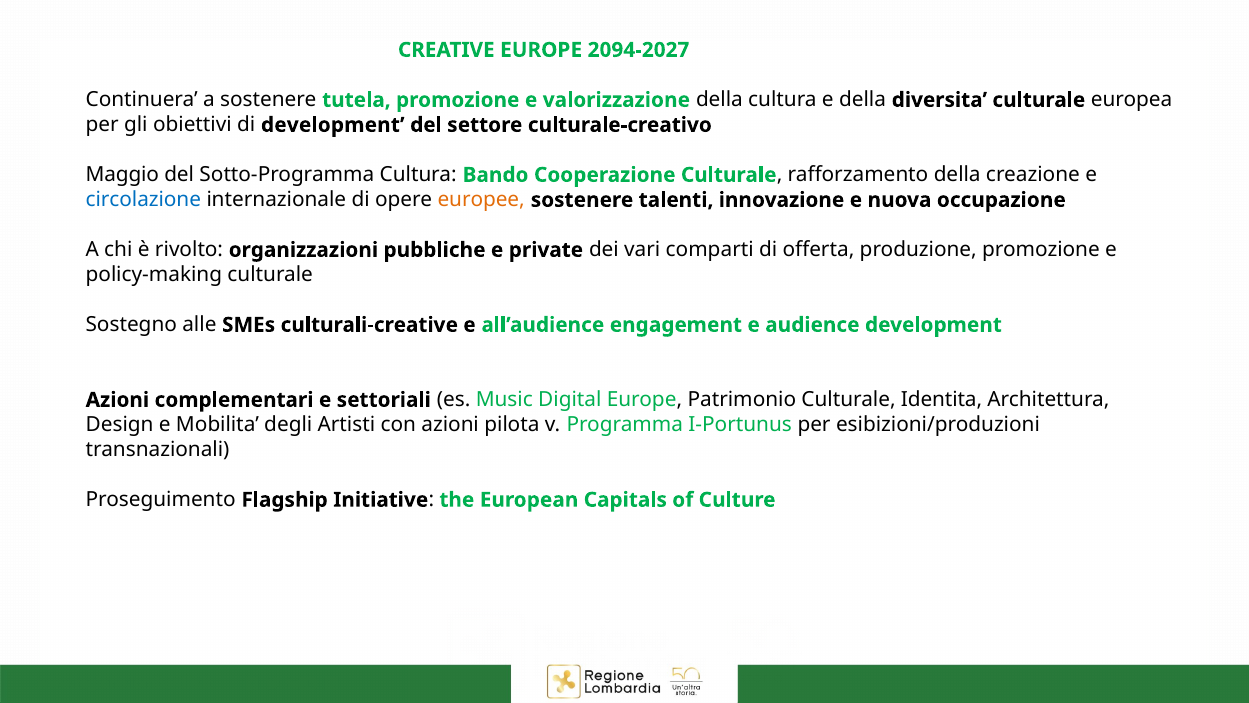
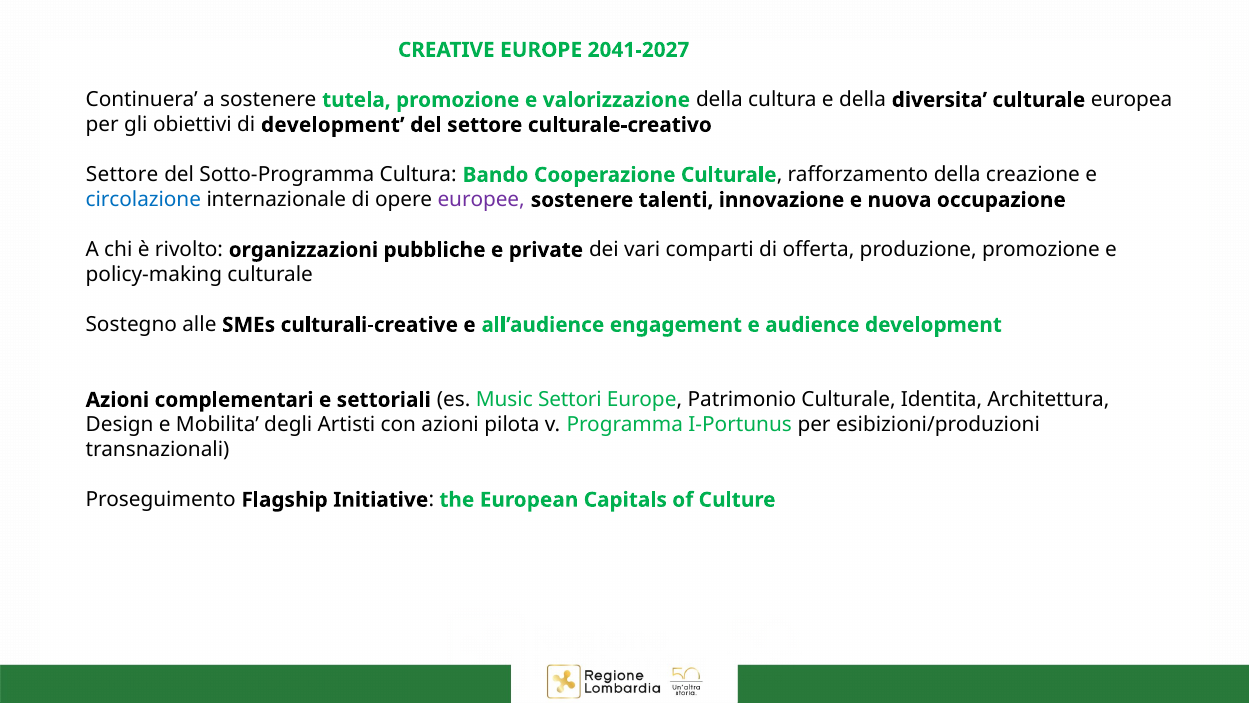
2094-2027: 2094-2027 -> 2041-2027 (638, 50)
Maggio: Maggio -> Settore (122, 175)
europee colour: orange -> purple (481, 200)
Digital: Digital -> Settori (570, 400)
